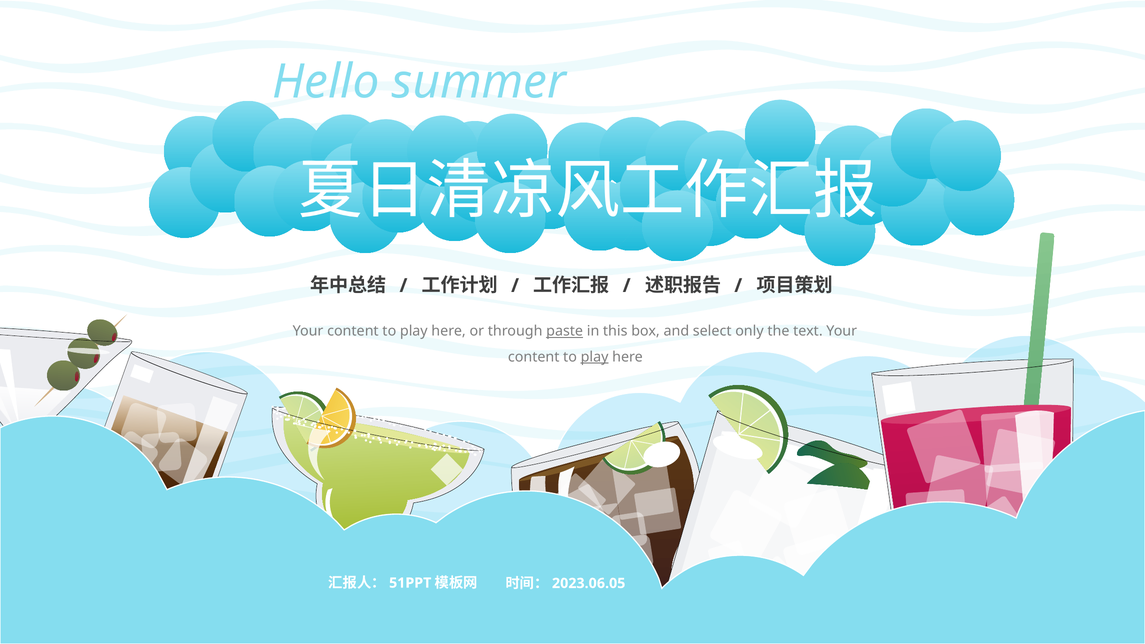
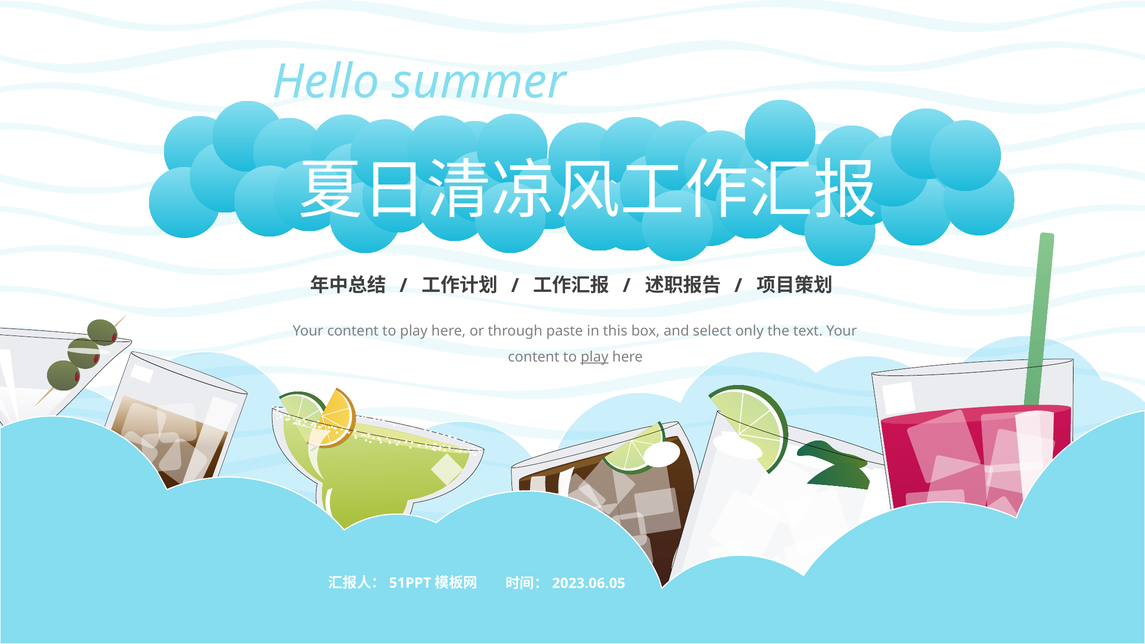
paste underline: present -> none (565, 331)
